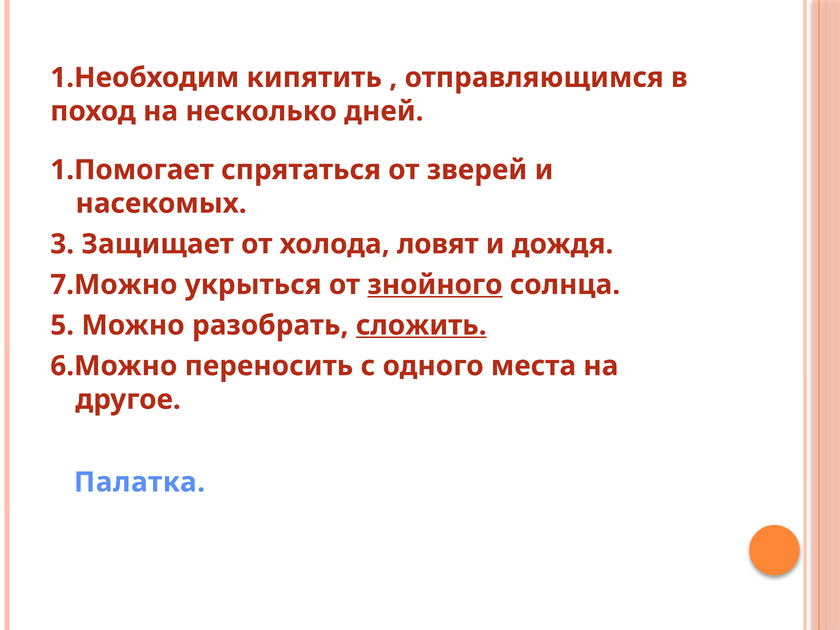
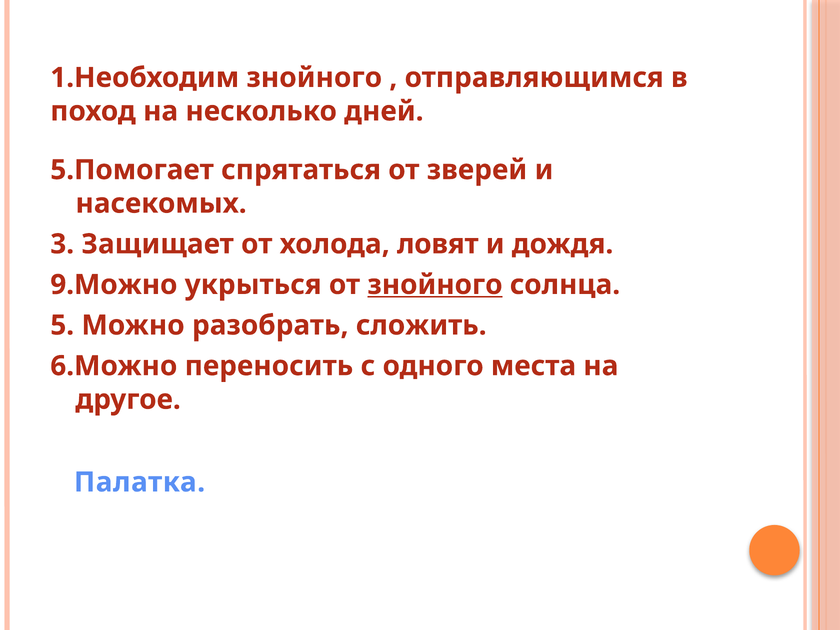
1.Необходим кипятить: кипятить -> знойного (314, 78)
1.Помогает: 1.Помогает -> 5.Помогает (132, 170)
7.Можно: 7.Можно -> 9.Можно (114, 285)
сложить underline: present -> none (421, 325)
